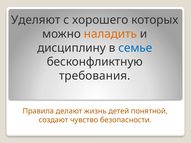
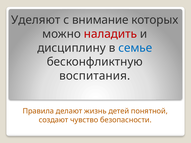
хорошего: хорошего -> внимание (100, 20)
наладить colour: orange -> red (110, 34)
требования: требования -> воспитания (95, 76)
